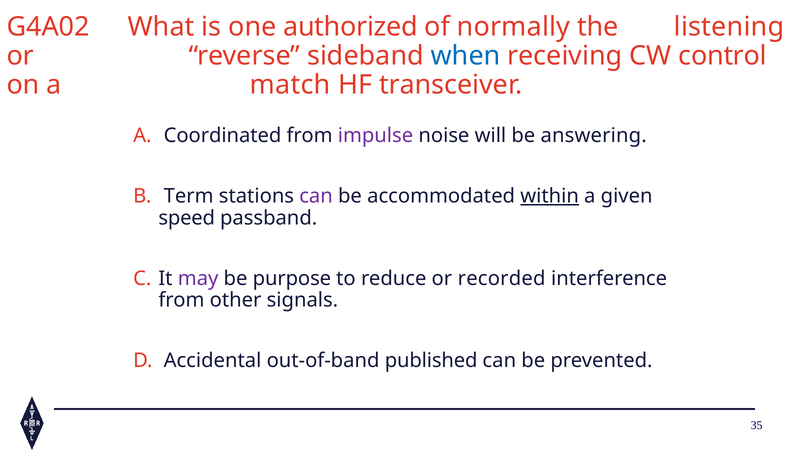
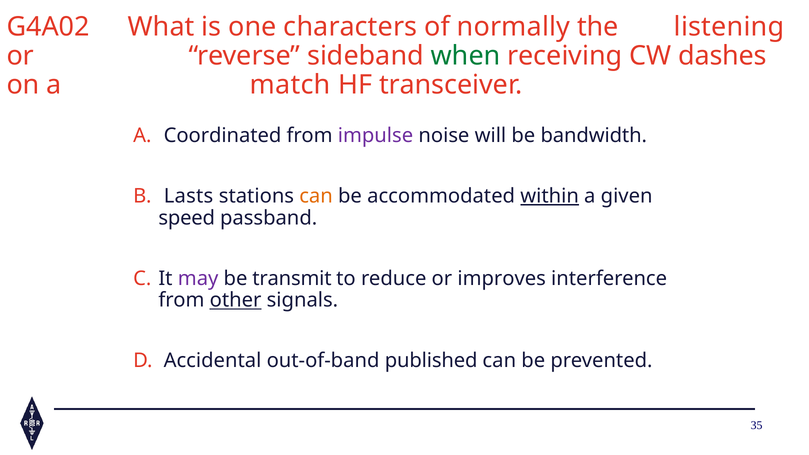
authorized: authorized -> characters (350, 27)
when colour: blue -> green (466, 56)
control: control -> dashes (723, 56)
answering: answering -> bandwidth (594, 135)
Term: Term -> Lasts (189, 196)
can colour: purple -> orange (316, 196)
purpose: purpose -> transmit (292, 278)
recorded: recorded -> improves (502, 278)
other underline: none -> present (236, 300)
